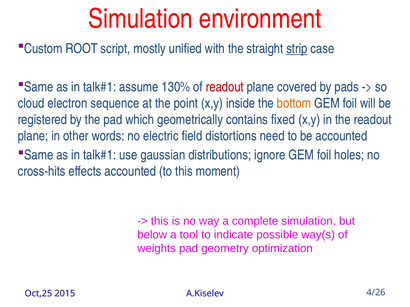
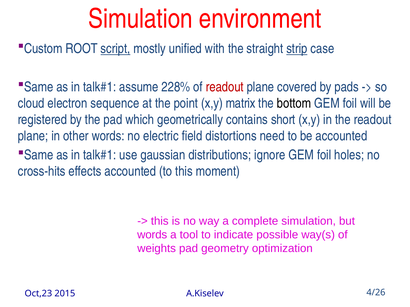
script underline: none -> present (116, 49)
130%: 130% -> 228% (176, 87)
inside: inside -> matrix (241, 103)
bottom colour: orange -> black (294, 103)
fixed: fixed -> short (283, 120)
below: below -> words (152, 235)
Oct,25: Oct,25 -> Oct,23 (38, 294)
